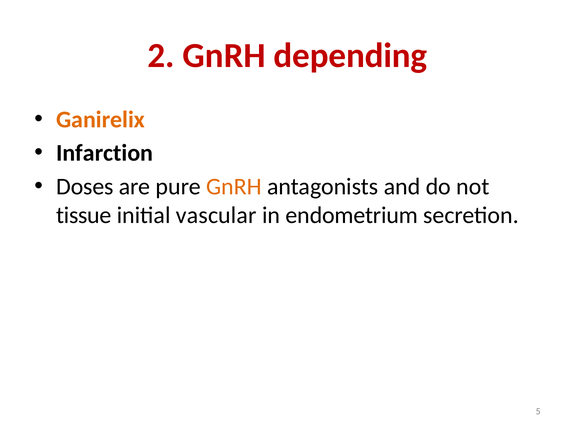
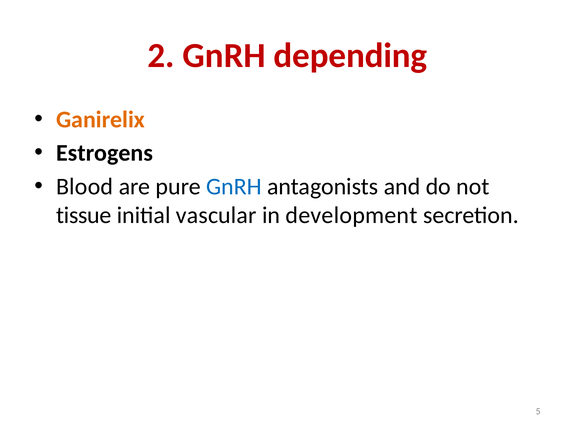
Infarction: Infarction -> Estrogens (105, 153)
Doses: Doses -> Blood (85, 187)
GnRH colour: orange -> blue (234, 187)
endometrium: endometrium -> development (352, 215)
